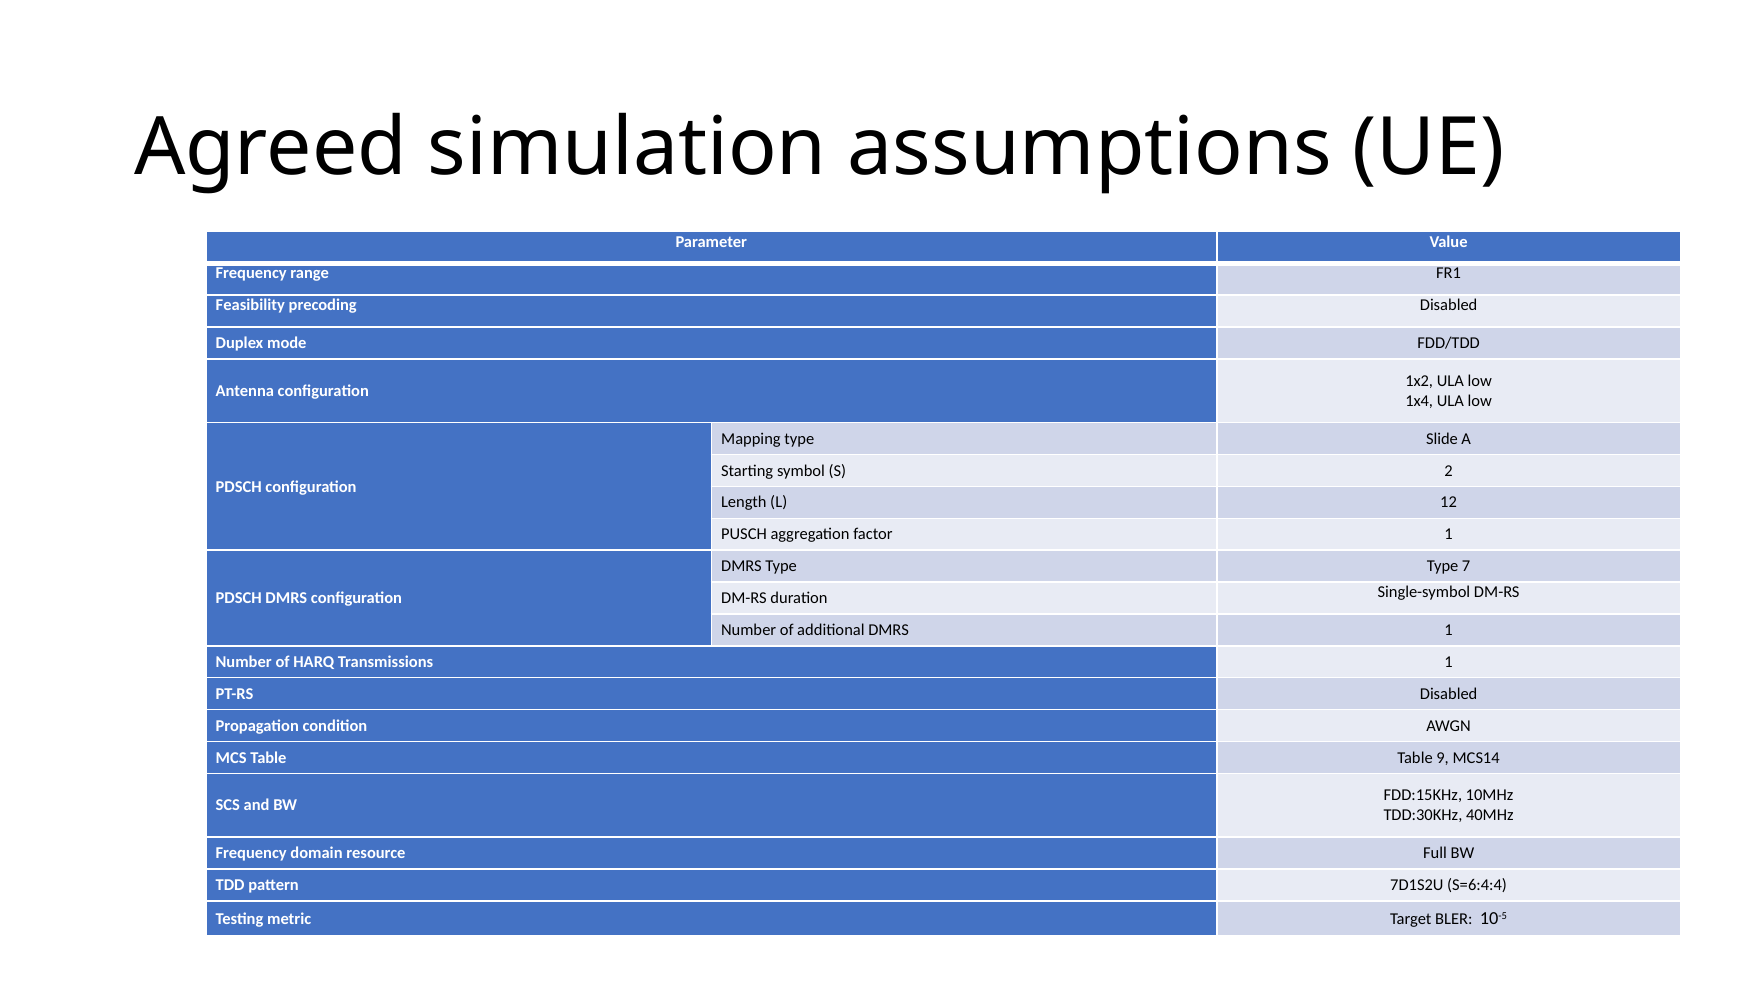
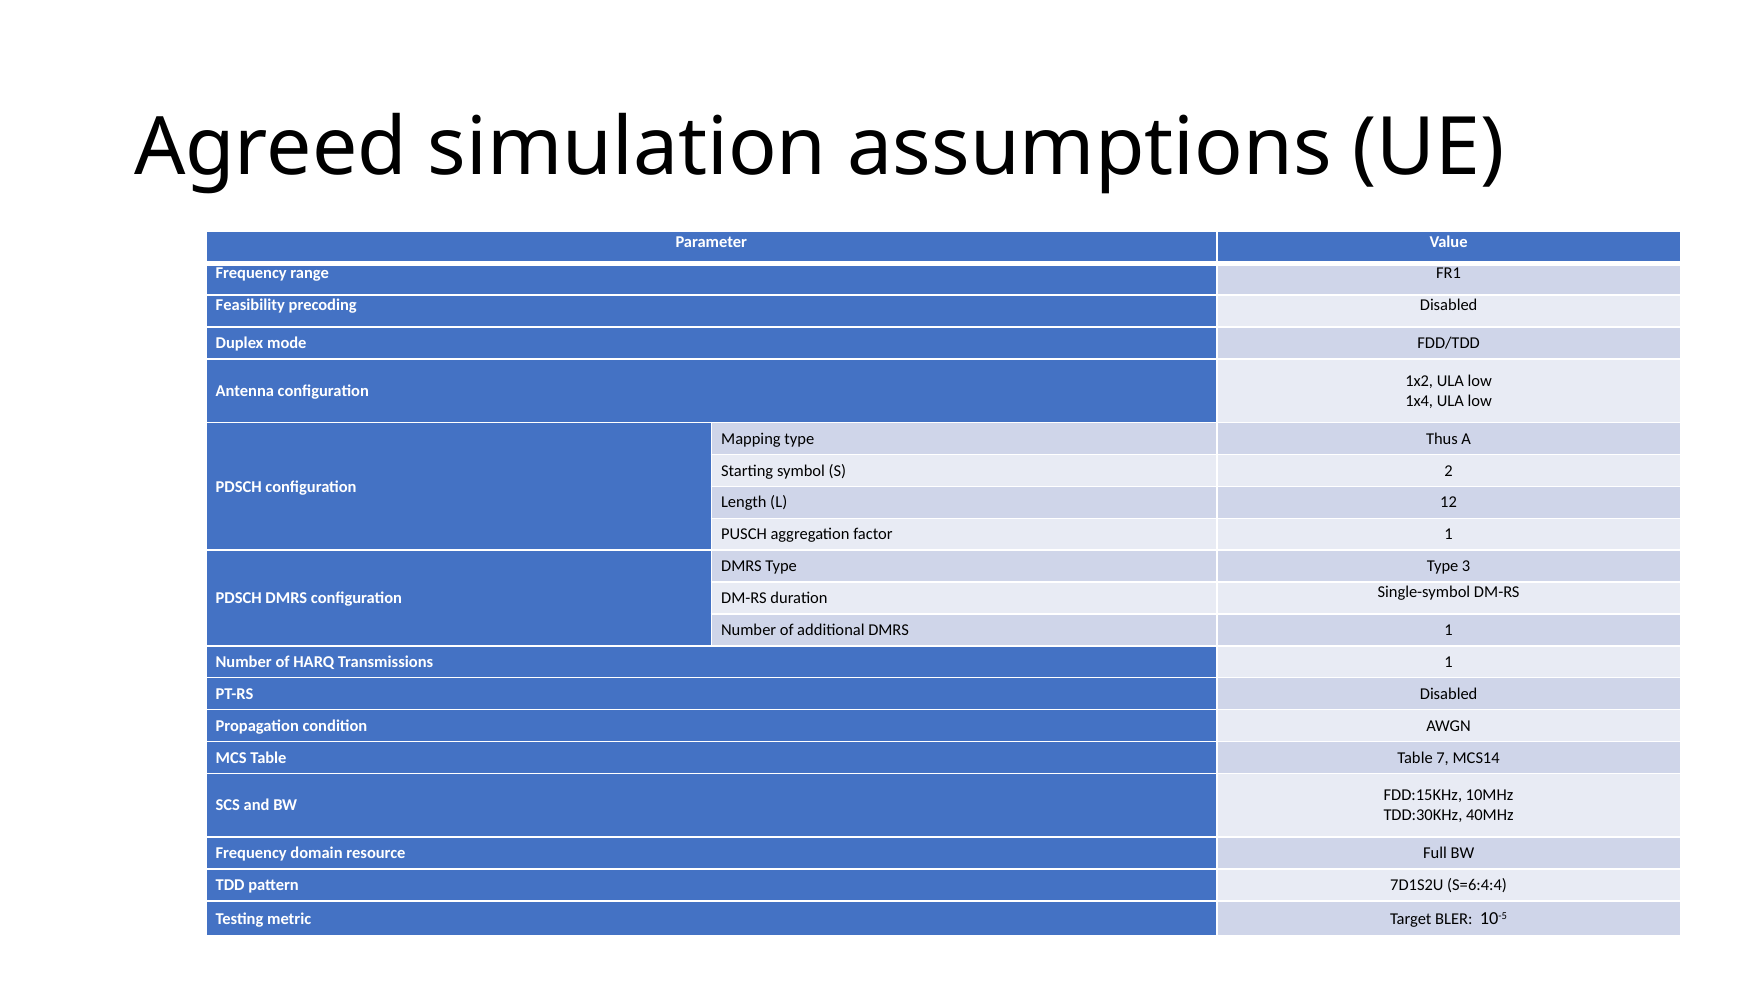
Slide: Slide -> Thus (1442, 439)
7: 7 -> 3 (1466, 566)
9: 9 -> 7 (1443, 757)
